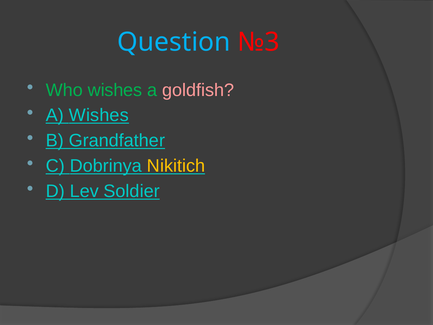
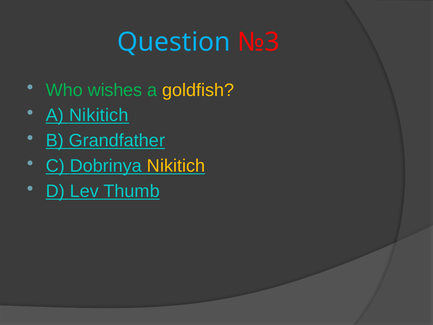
goldfish colour: pink -> yellow (198, 90)
A Wishes: Wishes -> Nikitich (99, 115)
Soldier: Soldier -> Thumb (132, 191)
